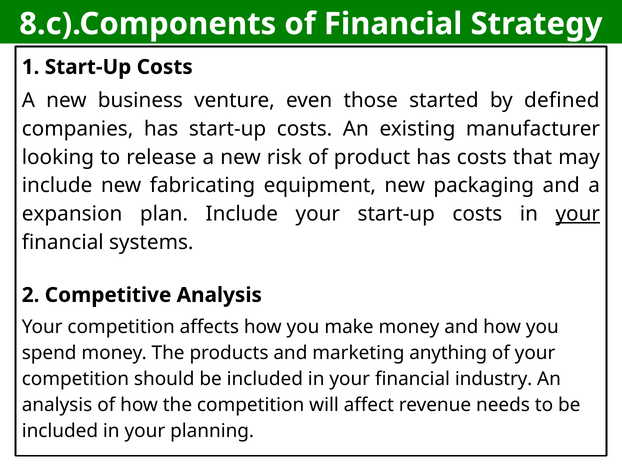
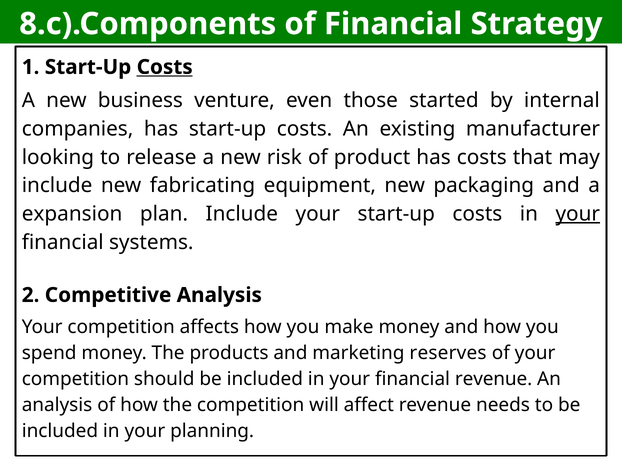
Costs underline: none -> present (165, 67)
defined: defined -> internal (562, 101)
anything: anything -> reserves (448, 353)
financial industry: industry -> revenue (494, 379)
